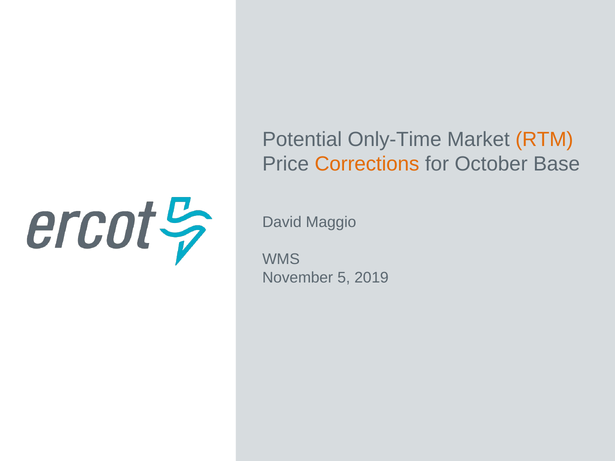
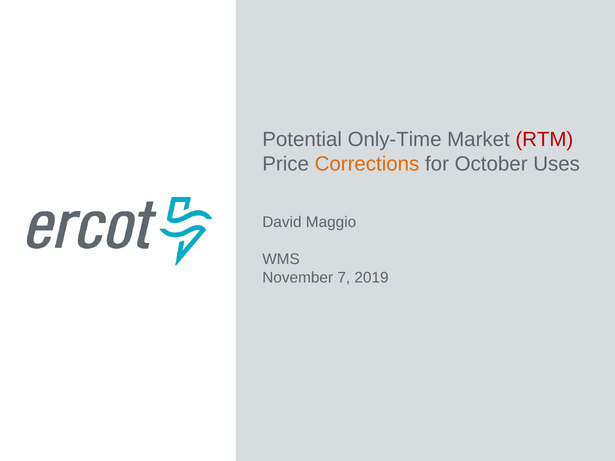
RTM colour: orange -> red (544, 140)
Base: Base -> Uses (557, 164)
5: 5 -> 7 (344, 278)
